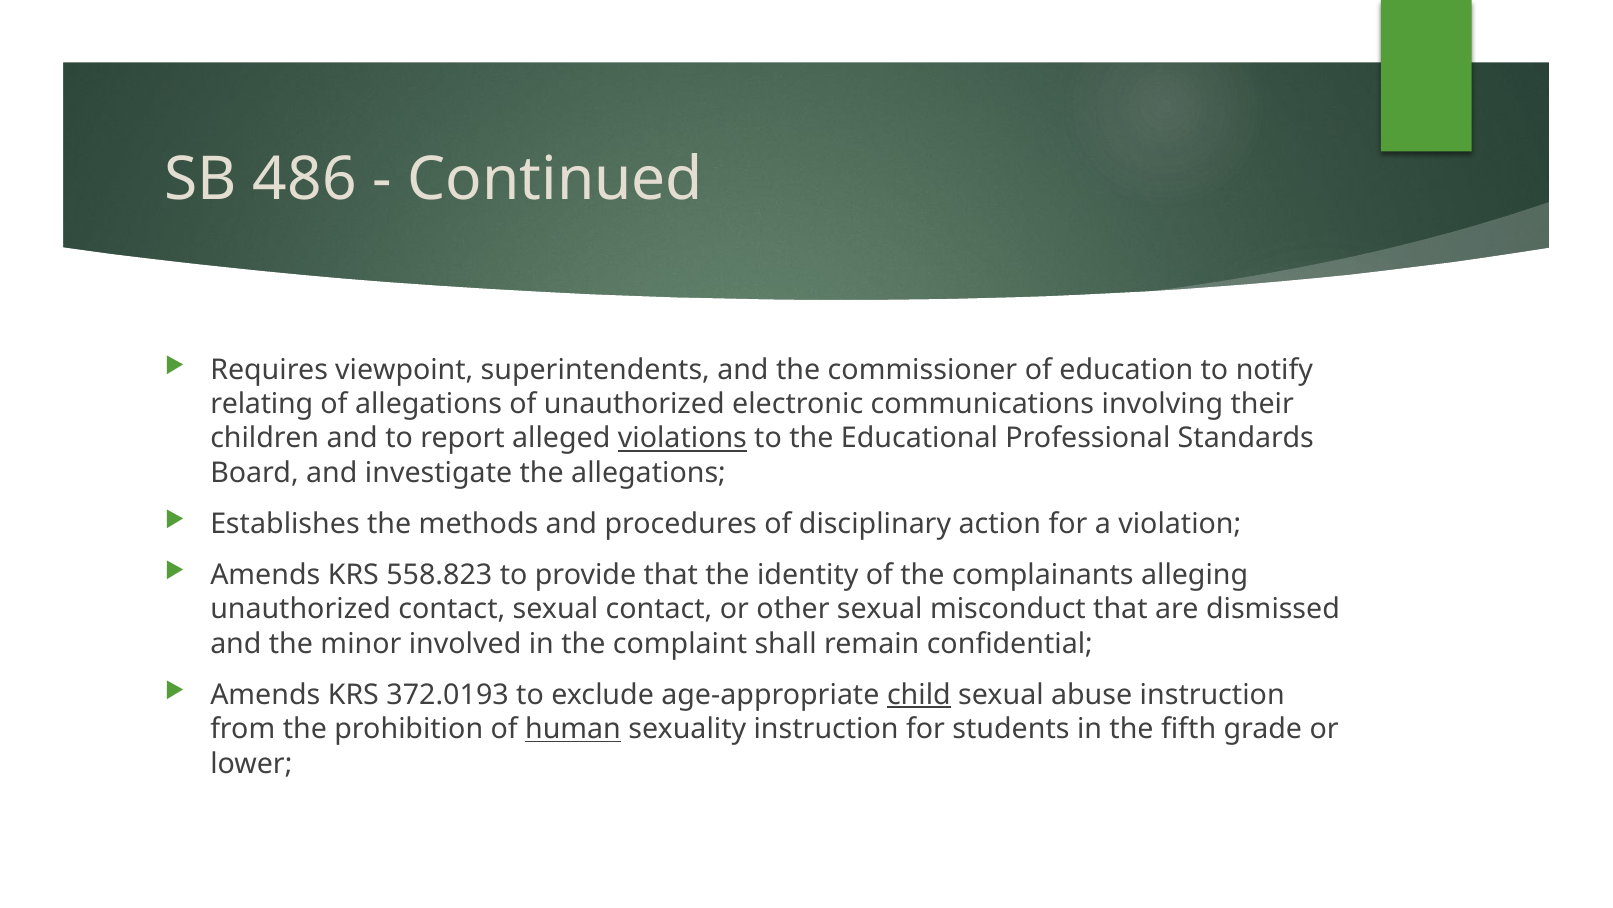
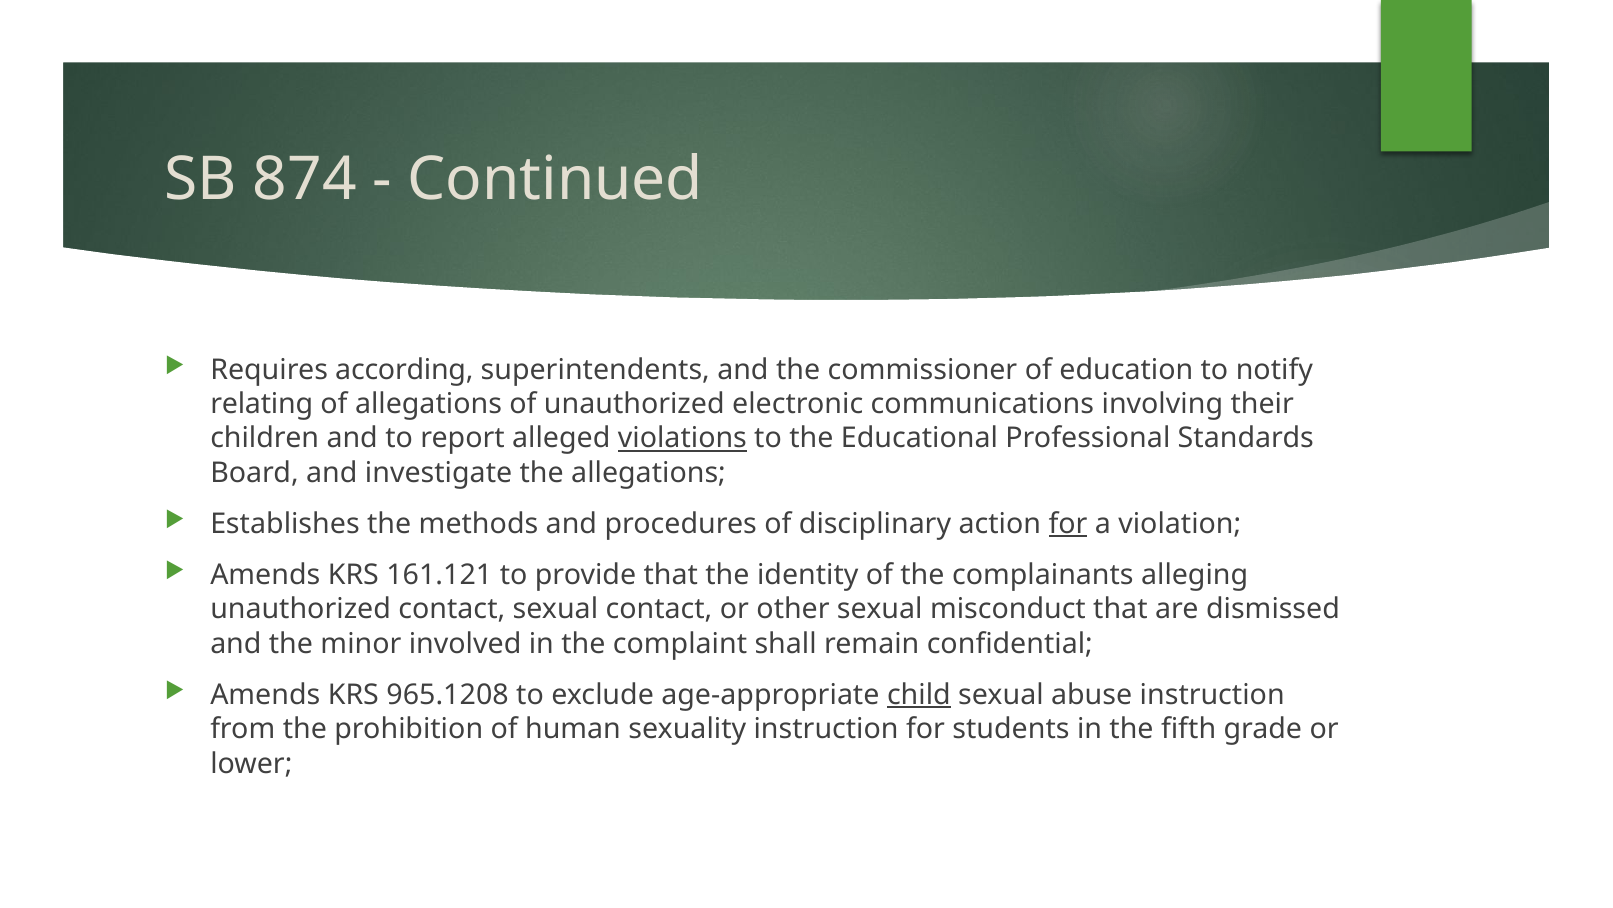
486: 486 -> 874 (305, 180)
viewpoint: viewpoint -> according (404, 370)
for underline: none -> present (1068, 524)
558.823: 558.823 -> 161.121 (439, 575)
372.0193: 372.0193 -> 965.1208 (448, 694)
human underline: present -> none (573, 729)
